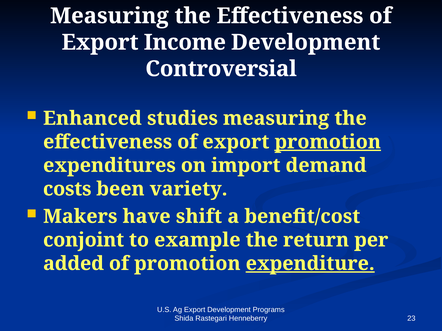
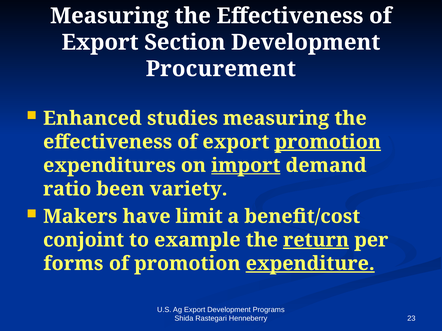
Income: Income -> Section (185, 42)
Controversial: Controversial -> Procurement (221, 69)
import underline: none -> present (246, 166)
costs: costs -> ratio (67, 189)
shift: shift -> limit (199, 217)
return underline: none -> present (316, 240)
added: added -> forms (73, 264)
